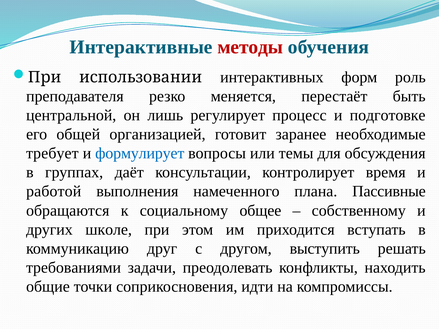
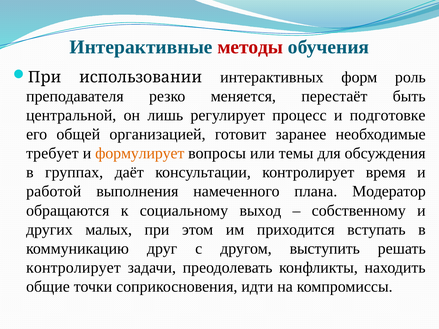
формулирует colour: blue -> orange (140, 153)
Пассивные: Пассивные -> Модератор (389, 192)
общее: общее -> выход (260, 211)
школе: школе -> малых (109, 230)
требованиями: требованиями -> контролирует (73, 268)
